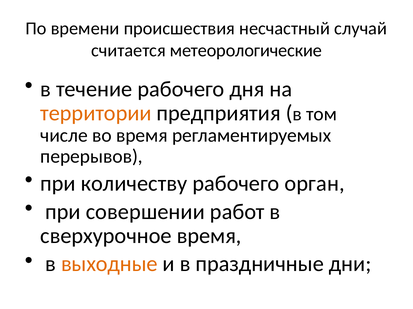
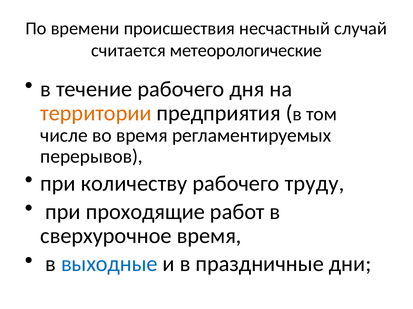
орган: орган -> труду (315, 184)
совершении: совершении -> проходящие (145, 212)
выходные colour: orange -> blue (109, 265)
